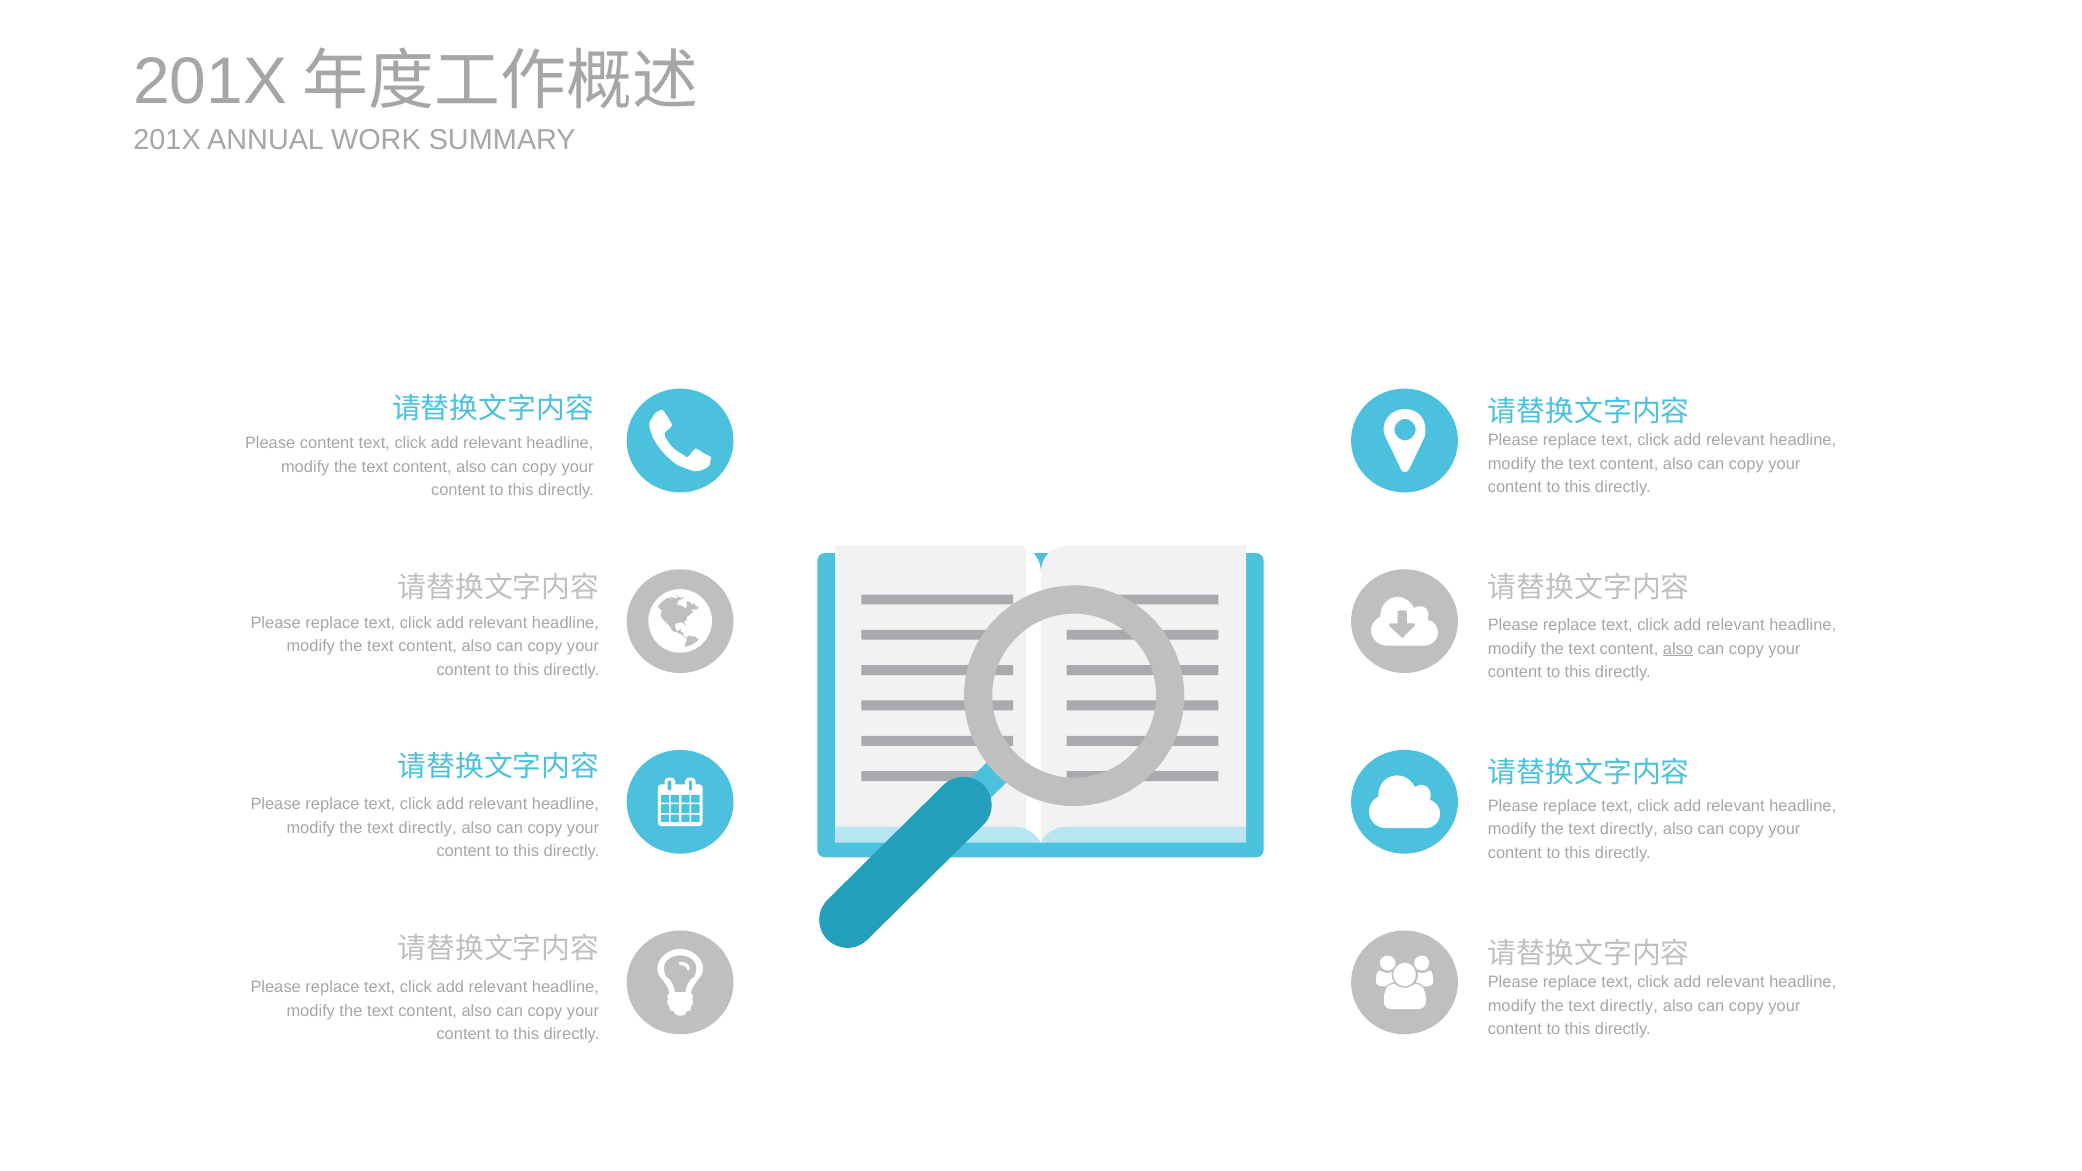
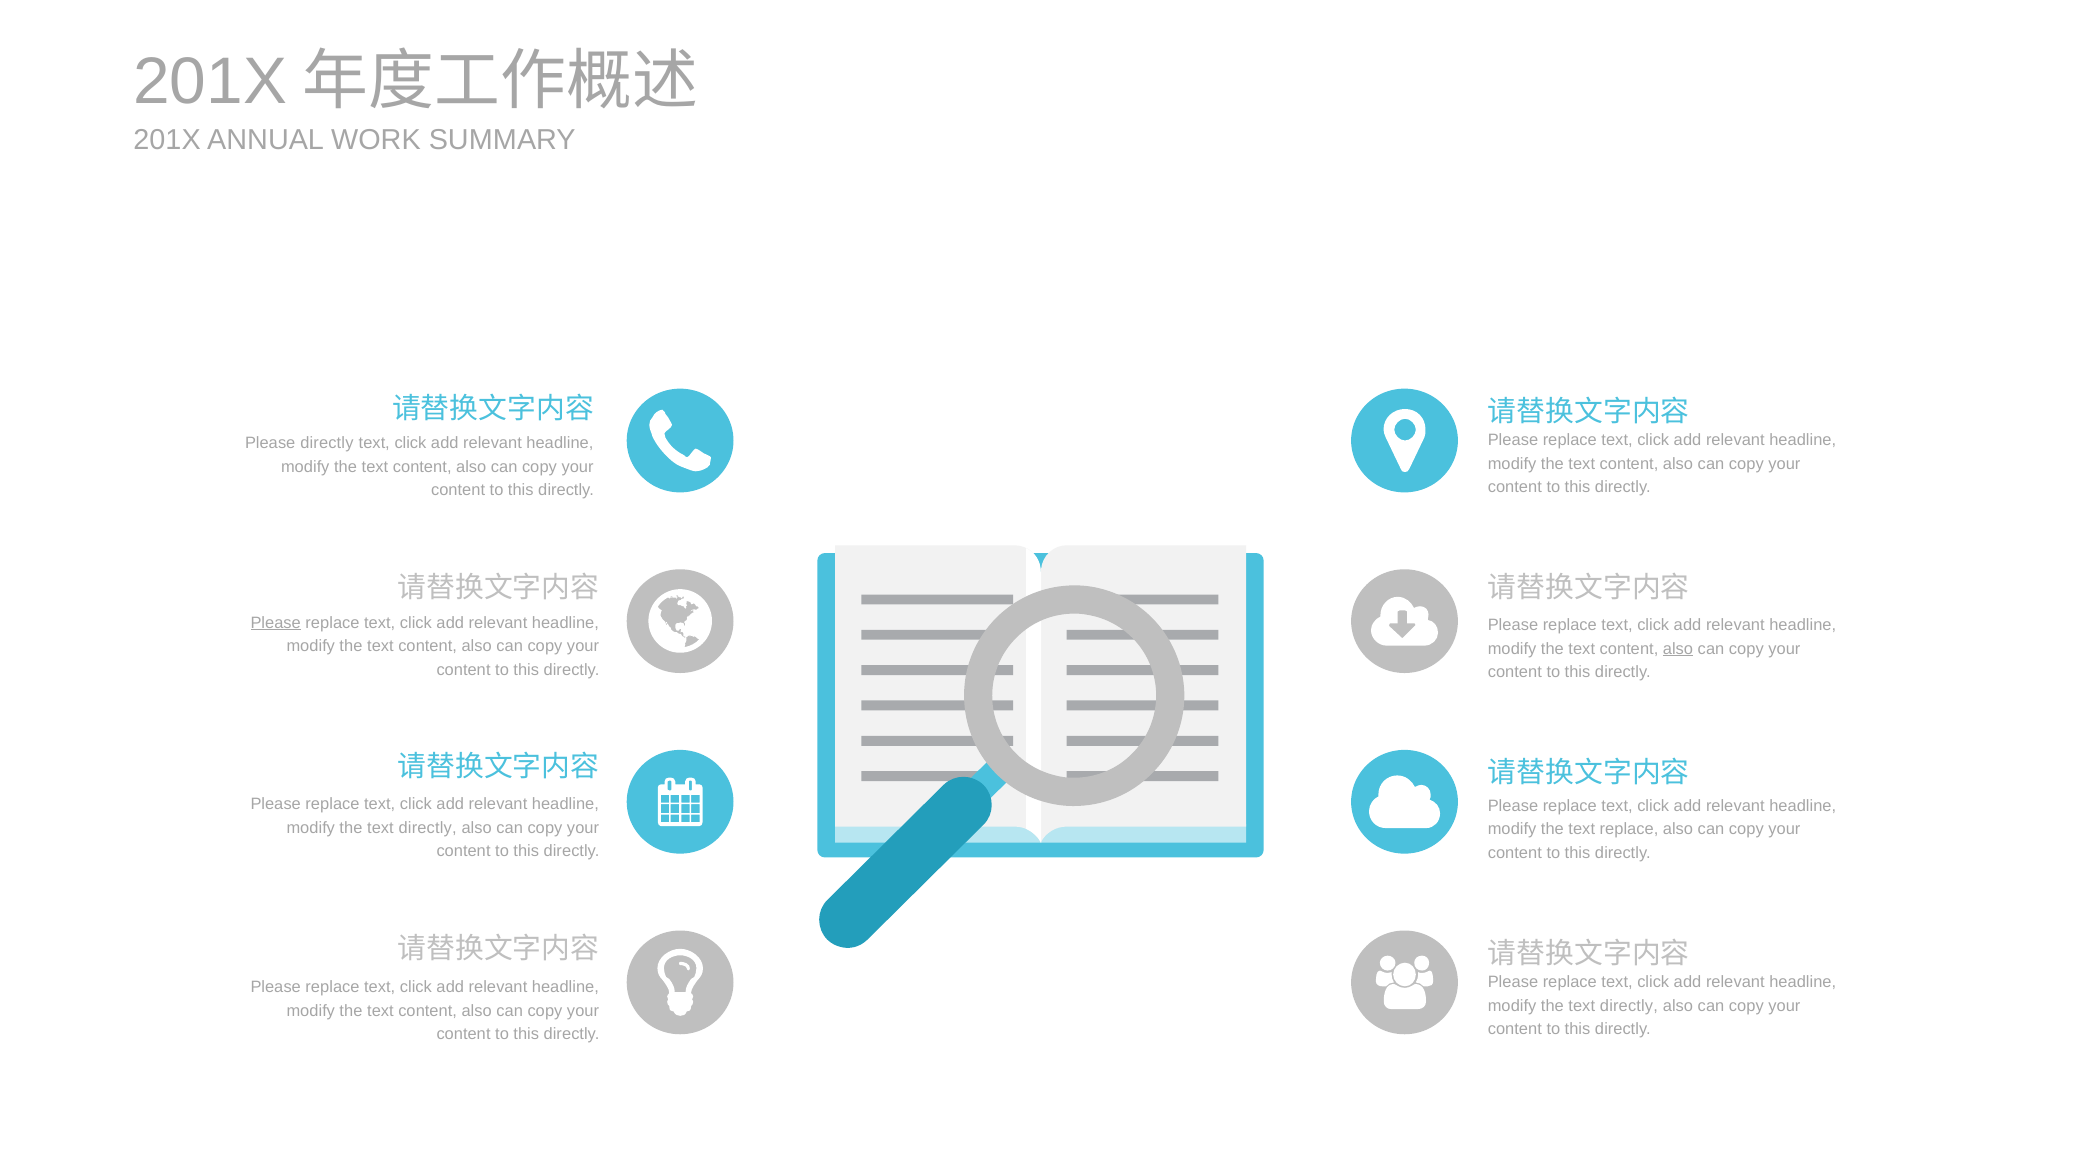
Please content: content -> directly (327, 443)
Please underline: none -> present (276, 623)
directly: directly -> replace (1629, 829)
